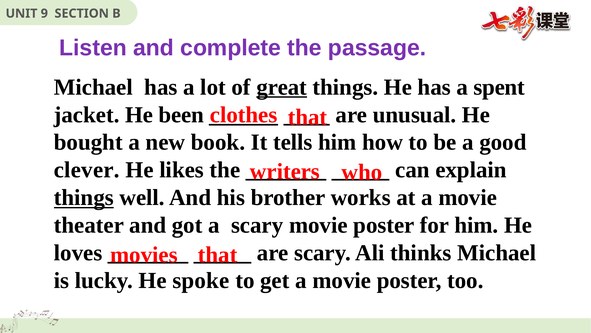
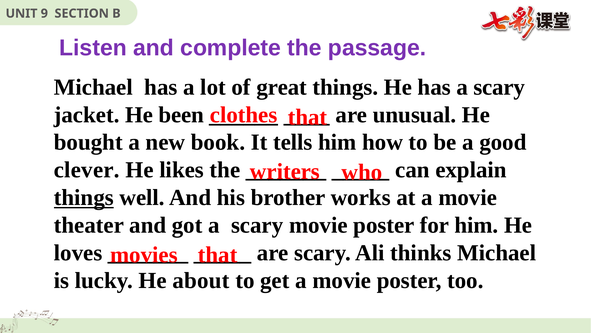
great underline: present -> none (282, 87)
has a spent: spent -> scary (499, 87)
spoke: spoke -> about (201, 280)
